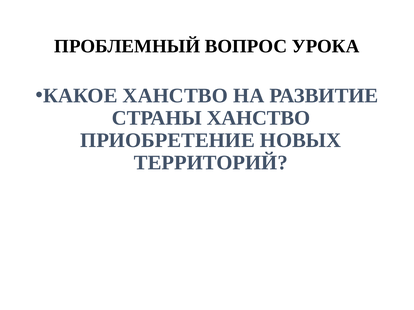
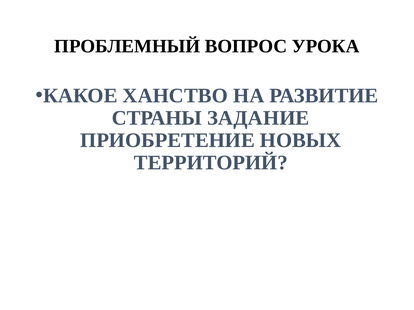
СТРАНЫ ХАНСТВО: ХАНСТВО -> ЗАДАНИЕ (258, 118)
